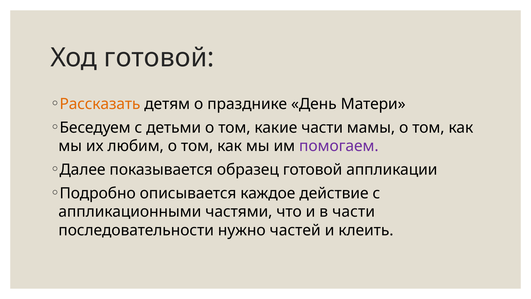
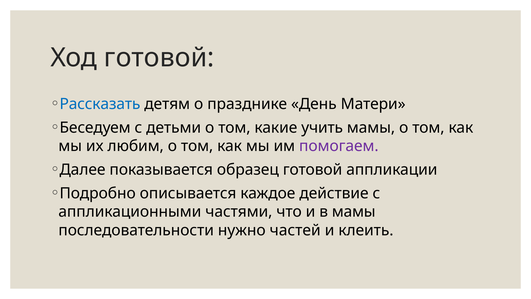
Рассказать colour: orange -> blue (100, 104)
какие части: части -> учить (322, 127)
в части: части -> мамы (354, 212)
